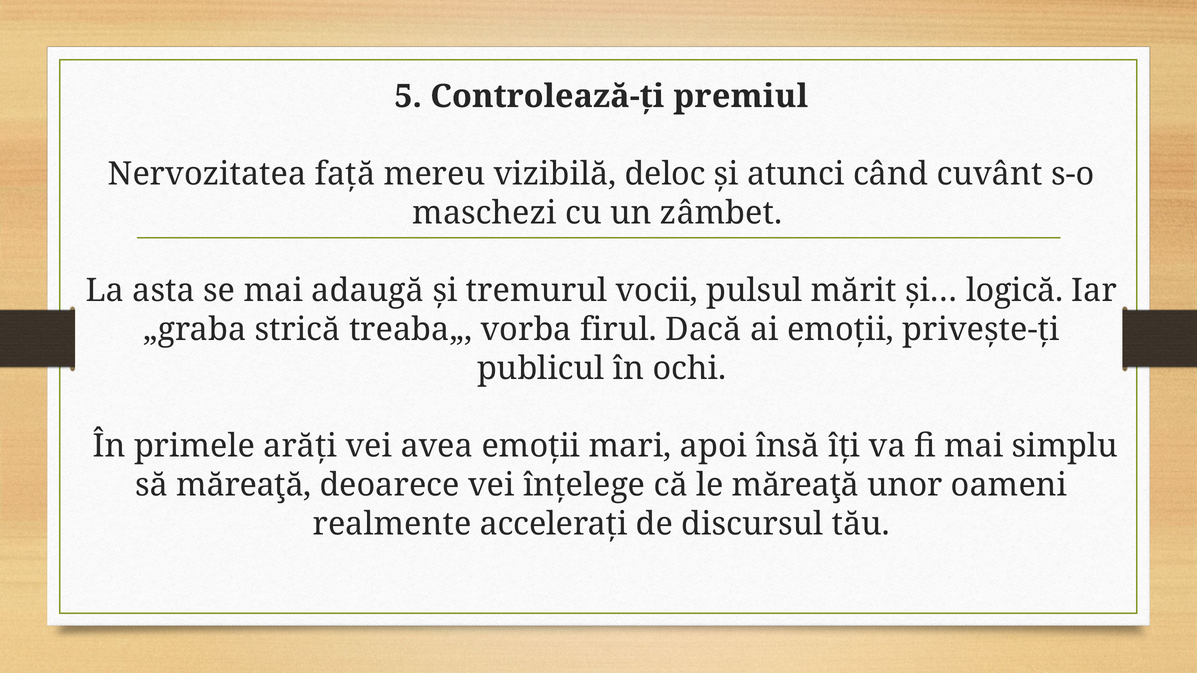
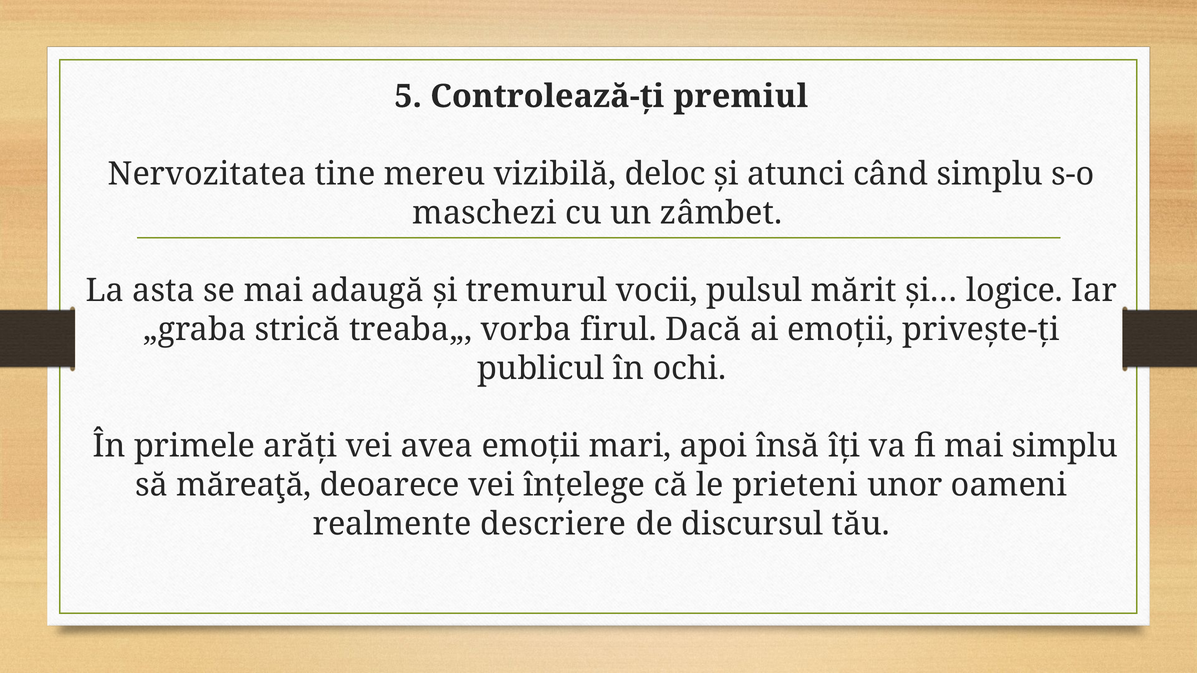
față: față -> tine (345, 174)
când cuvânt: cuvânt -> simplu (990, 174)
logică: logică -> logice (1015, 291)
le măreaţă: măreaţă -> prieteni (795, 485)
accelerați: accelerați -> descriere (553, 524)
